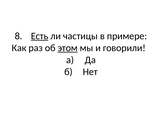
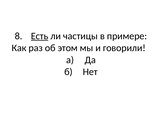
этом underline: present -> none (68, 48)
